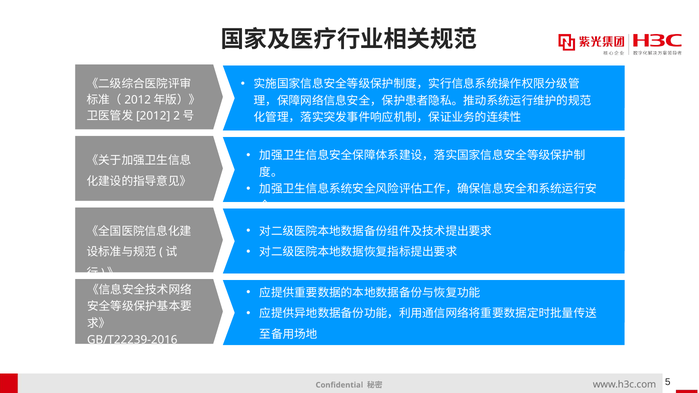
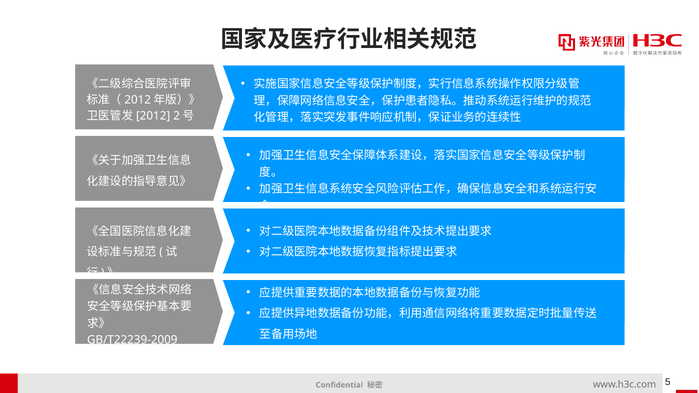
GB/T22239-2016: GB/T22239-2016 -> GB/T22239-2009 (132, 340)
